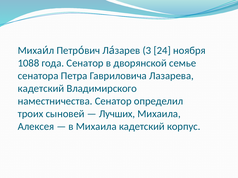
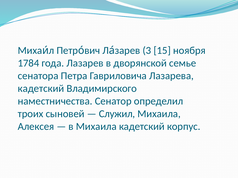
24: 24 -> 15 (162, 51)
1088: 1088 -> 1784 (28, 63)
года Сенатор: Сенатор -> Лазарев (85, 63)
Лучших: Лучших -> Служил (117, 114)
